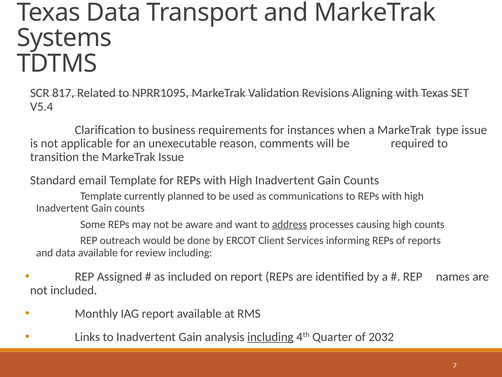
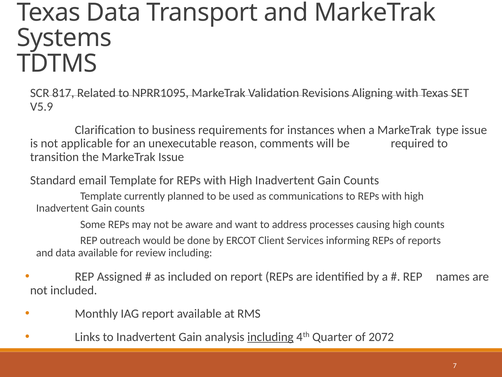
V5.4: V5.4 -> V5.9 (42, 106)
address underline: present -> none (290, 224)
2032: 2032 -> 2072 (381, 336)
